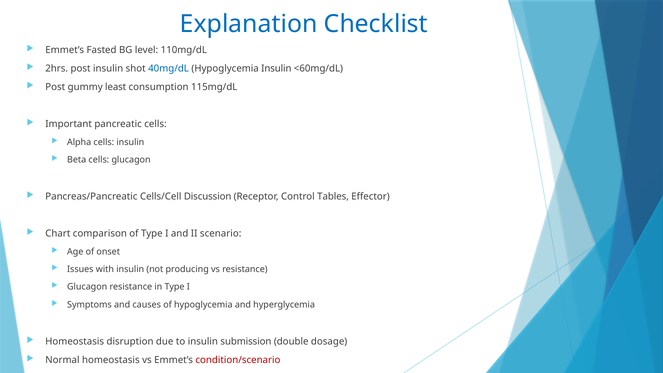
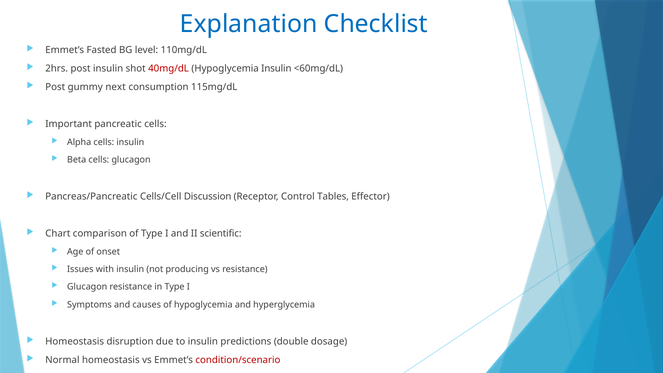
40mg/dL colour: blue -> red (169, 68)
least: least -> next (116, 87)
scenario: scenario -> scientific (221, 233)
submission: submission -> predictions (246, 341)
